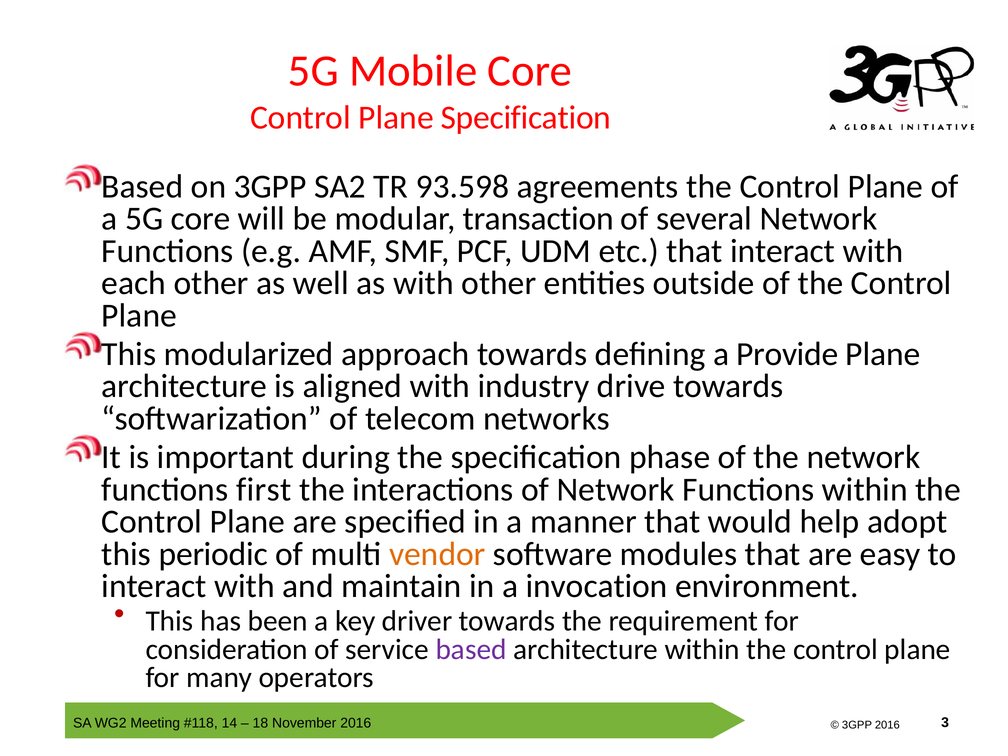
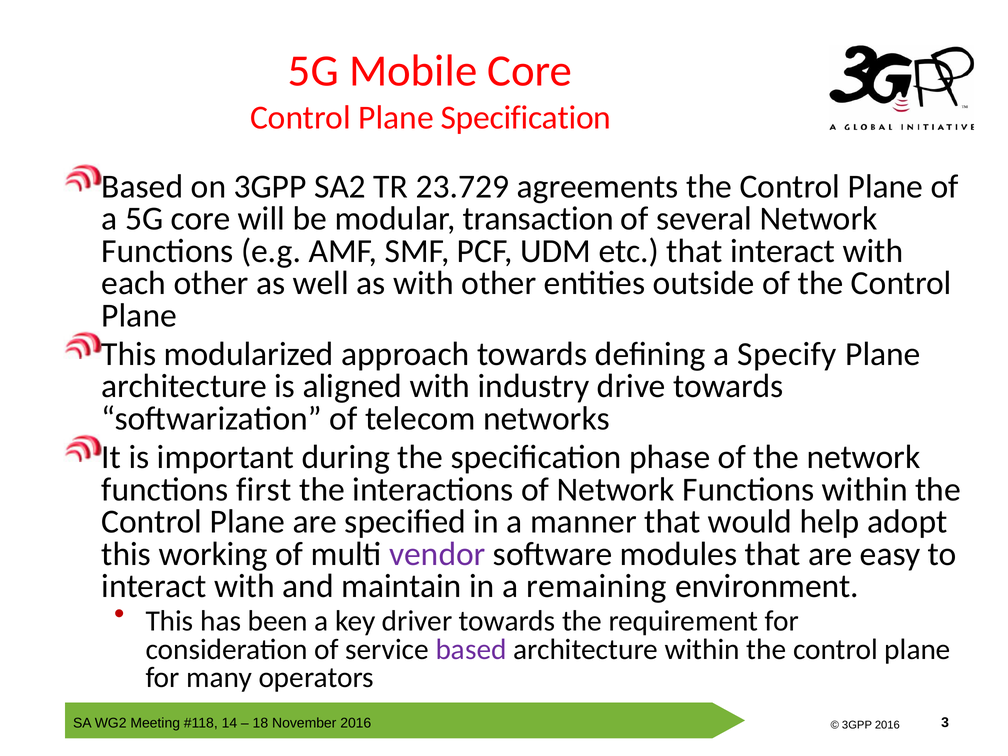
93.598: 93.598 -> 23.729 (462, 186)
Provide: Provide -> Specify (787, 354)
periodic: periodic -> working (213, 554)
vendor colour: orange -> purple (437, 554)
invocation: invocation -> remaining (596, 586)
